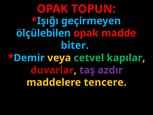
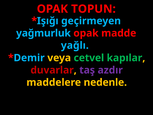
ölçülebilen: ölçülebilen -> yağmurluk (43, 33)
biter: biter -> yağlı (75, 45)
tencere: tencere -> nedenle (105, 82)
